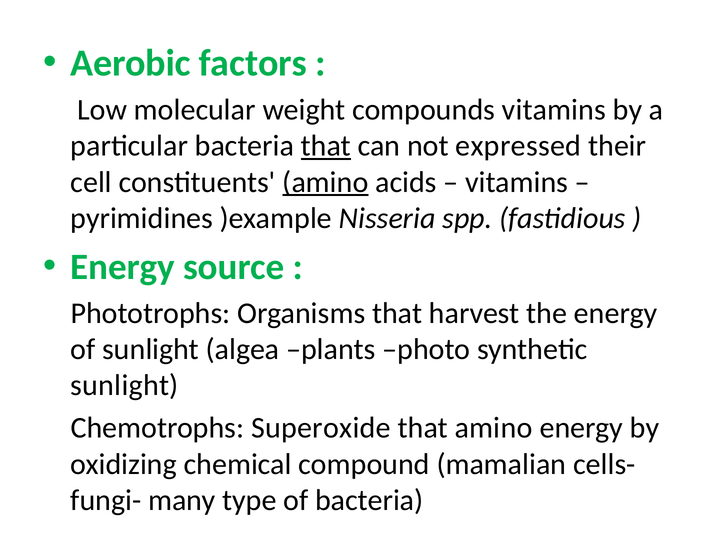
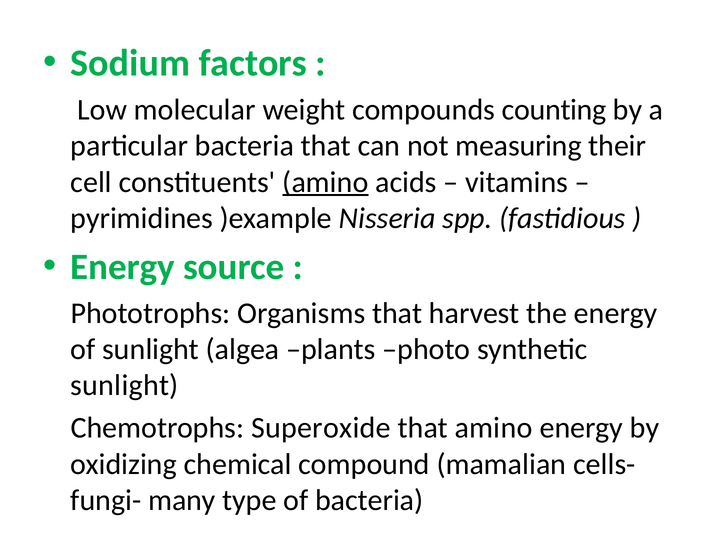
Aerobic: Aerobic -> Sodium (130, 63)
compounds vitamins: vitamins -> counting (554, 110)
that underline: present -> none (326, 146)
expressed: expressed -> measuring (519, 146)
